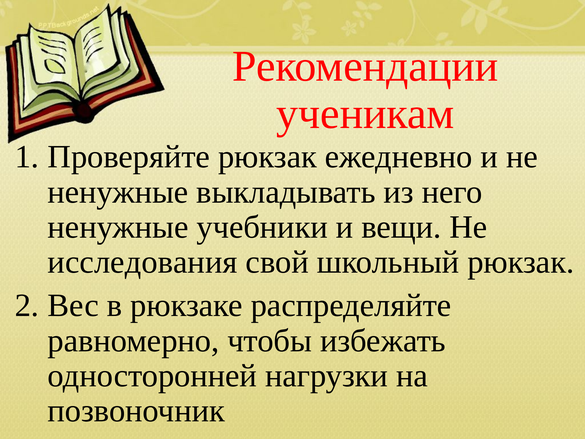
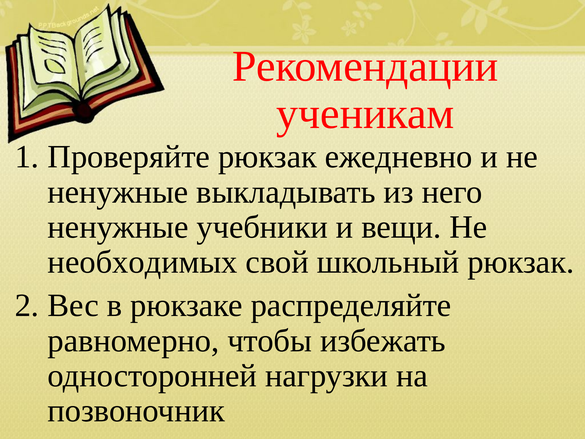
исследования: исследования -> необходимых (143, 262)
